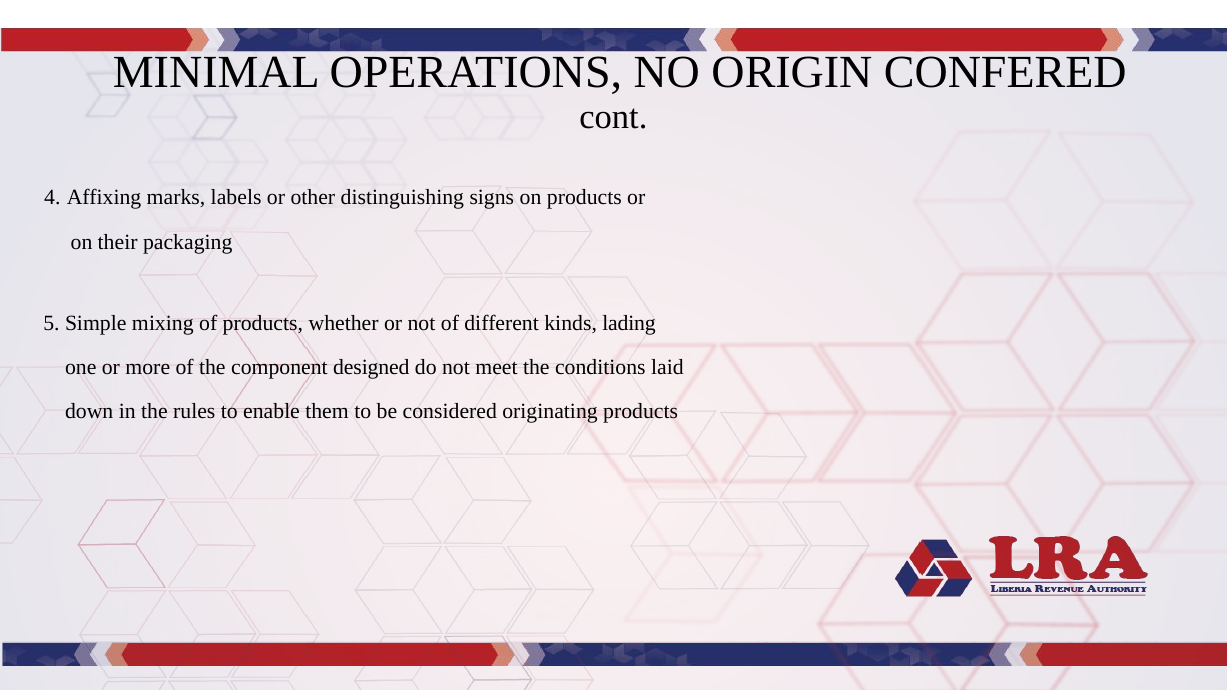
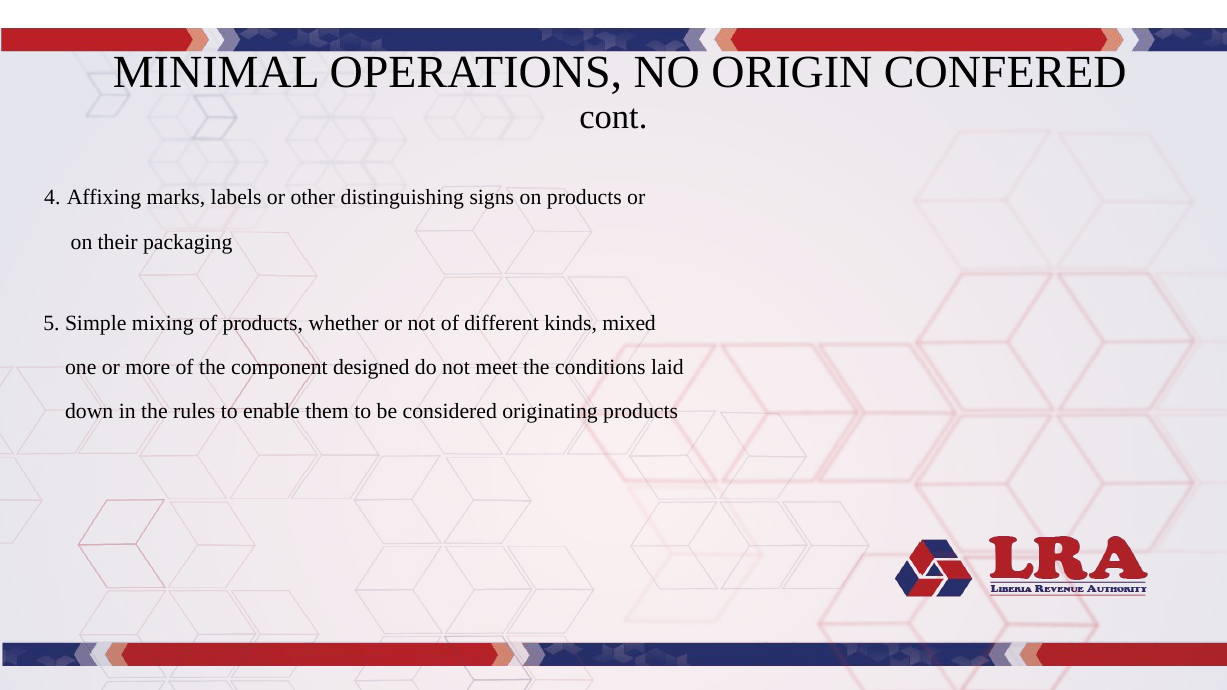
lading: lading -> mixed (629, 323)
